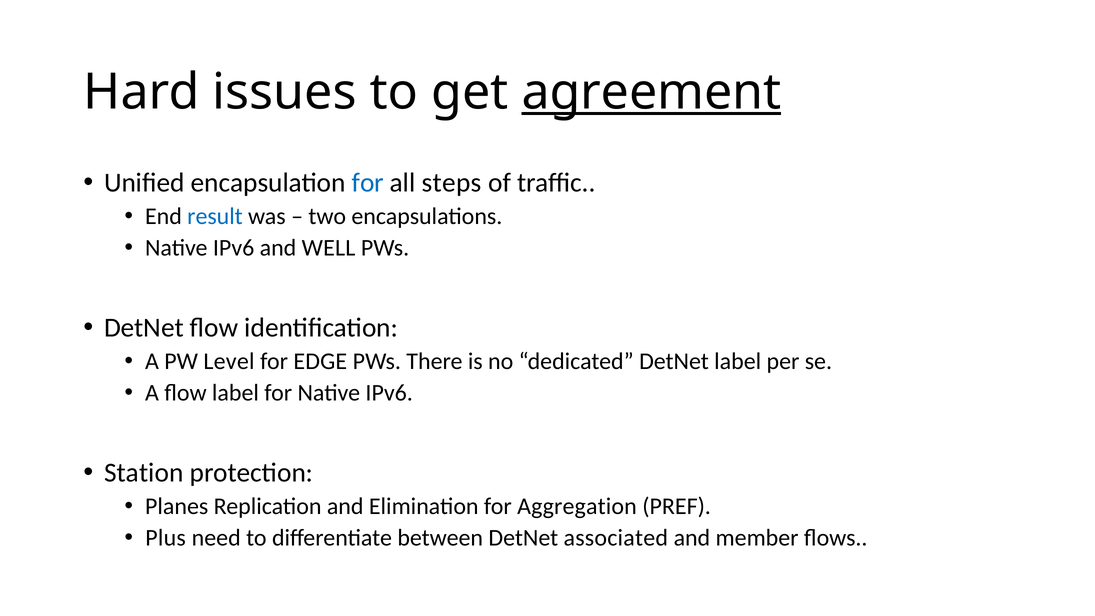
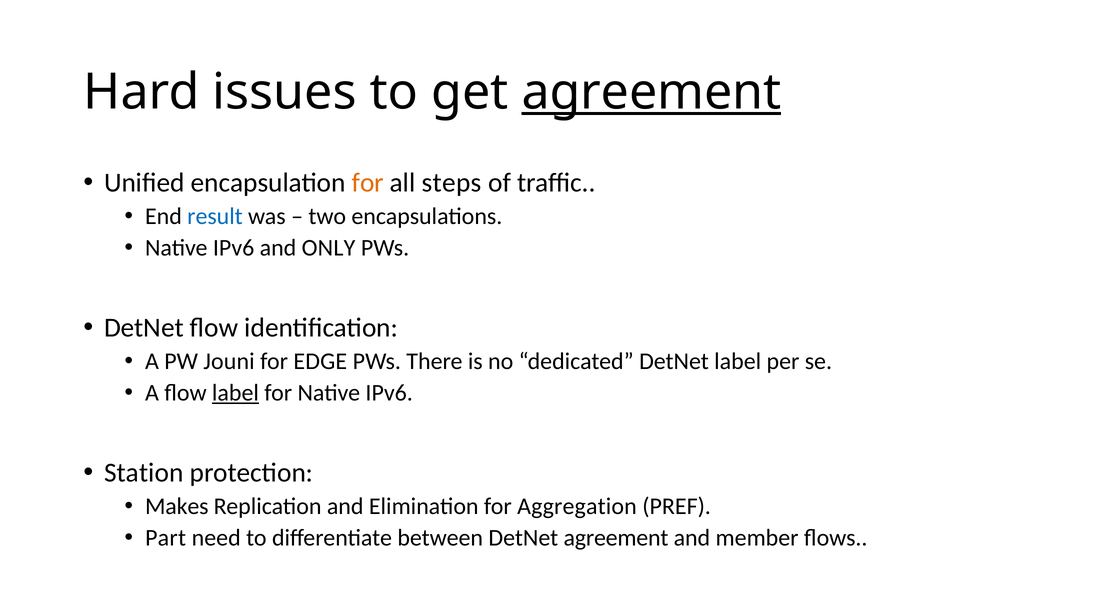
for colour: blue -> orange (368, 183)
WELL: WELL -> ONLY (329, 248)
Level: Level -> Jouni (229, 361)
label underline: none -> present (235, 393)
Planes: Planes -> Makes (177, 506)
Plus: Plus -> Part (166, 538)
DetNet associated: associated -> agreement (616, 538)
